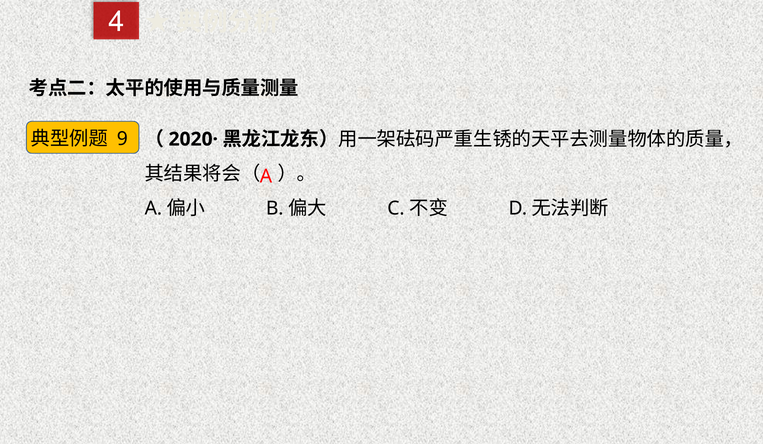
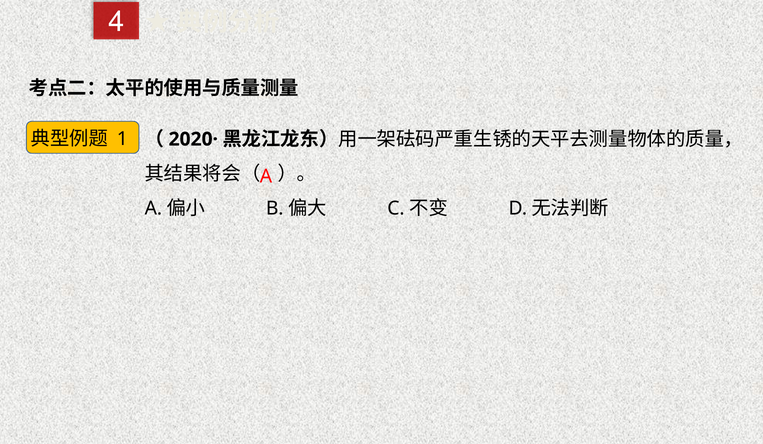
9: 9 -> 1 (122, 139)
